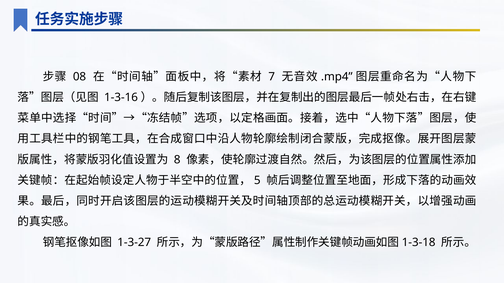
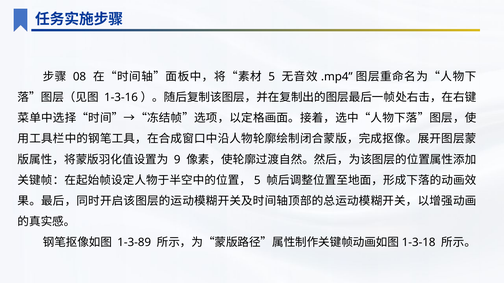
7: 7 -> 5 (272, 77)
8: 8 -> 9 (177, 160)
1-3-27: 1-3-27 -> 1-3-89 (134, 243)
